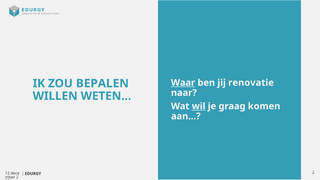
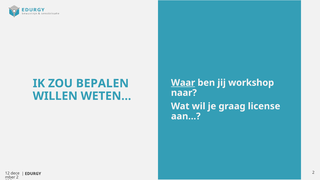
renovatie: renovatie -> workshop (251, 83)
wil underline: present -> none (199, 106)
komen: komen -> license (264, 106)
